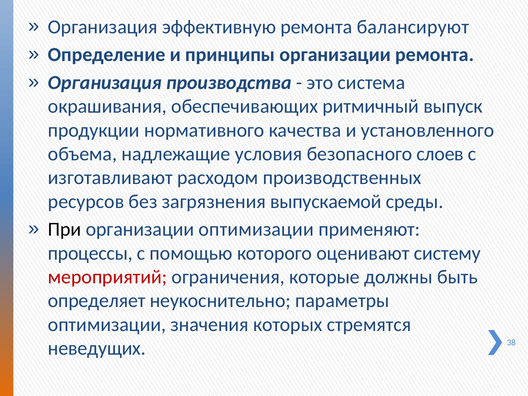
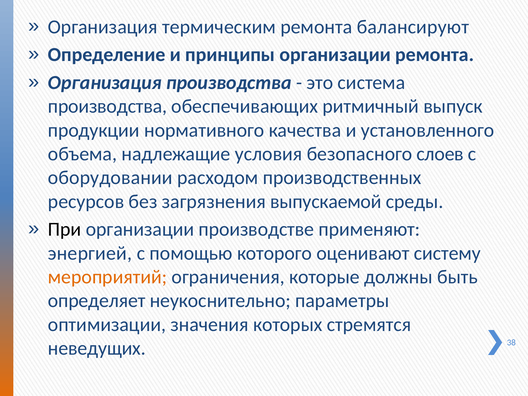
эффективную: эффективную -> термическим (219, 27)
окрашивания: окрашивания -> производства (107, 106)
изготавливают: изготавливают -> оборудовании (110, 178)
организации оптимизации: оптимизации -> производстве (256, 229)
процессы: процессы -> энергией (90, 253)
мероприятий colour: red -> orange (108, 277)
